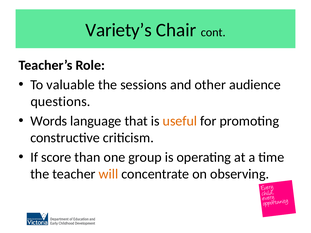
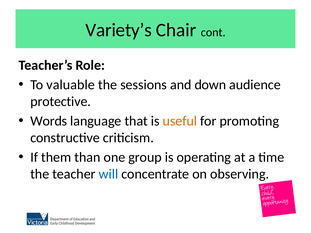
other: other -> down (210, 85)
questions: questions -> protective (61, 102)
score: score -> them (56, 158)
will colour: orange -> blue (108, 174)
